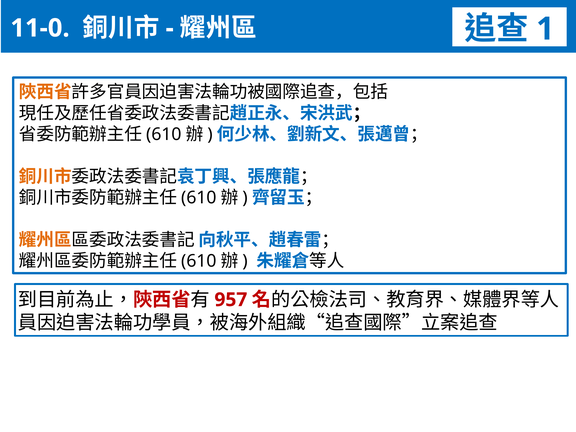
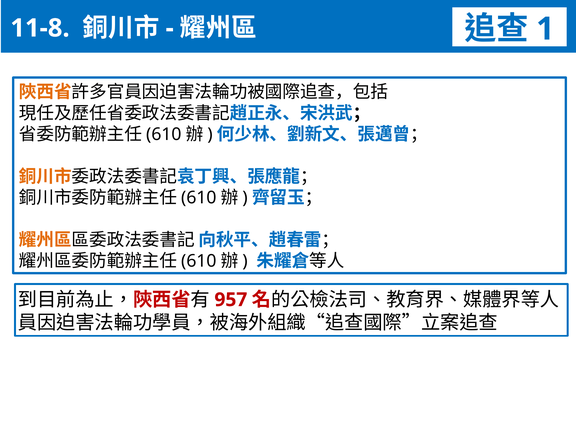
11-0: 11-0 -> 11-8 (40, 28)
